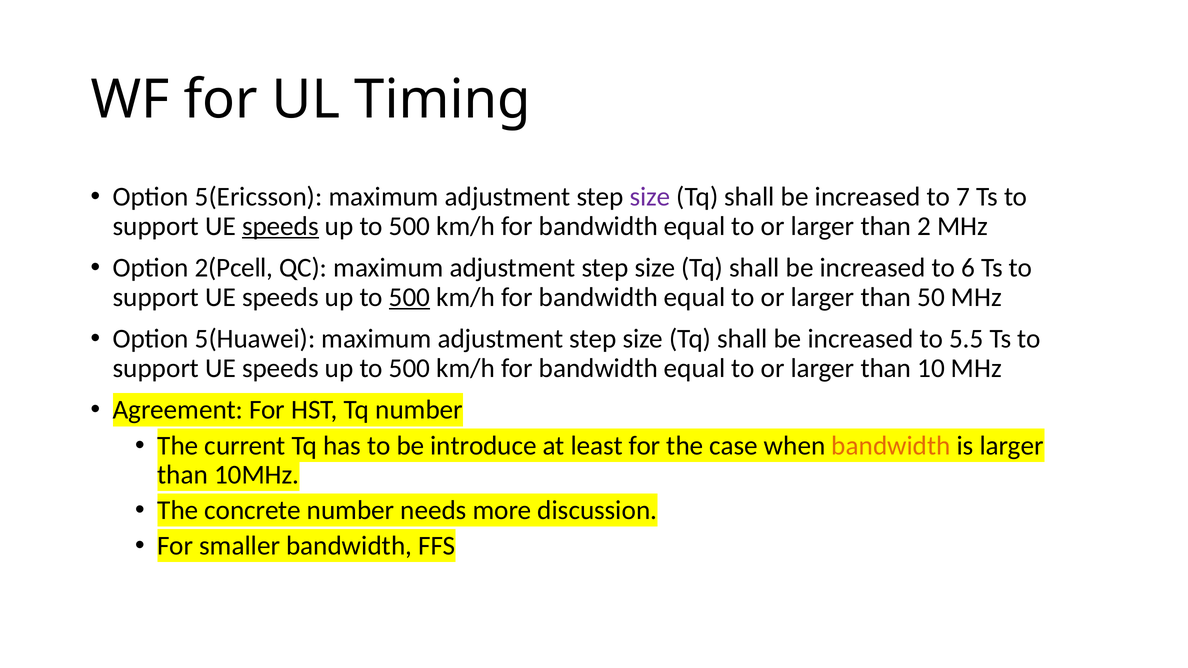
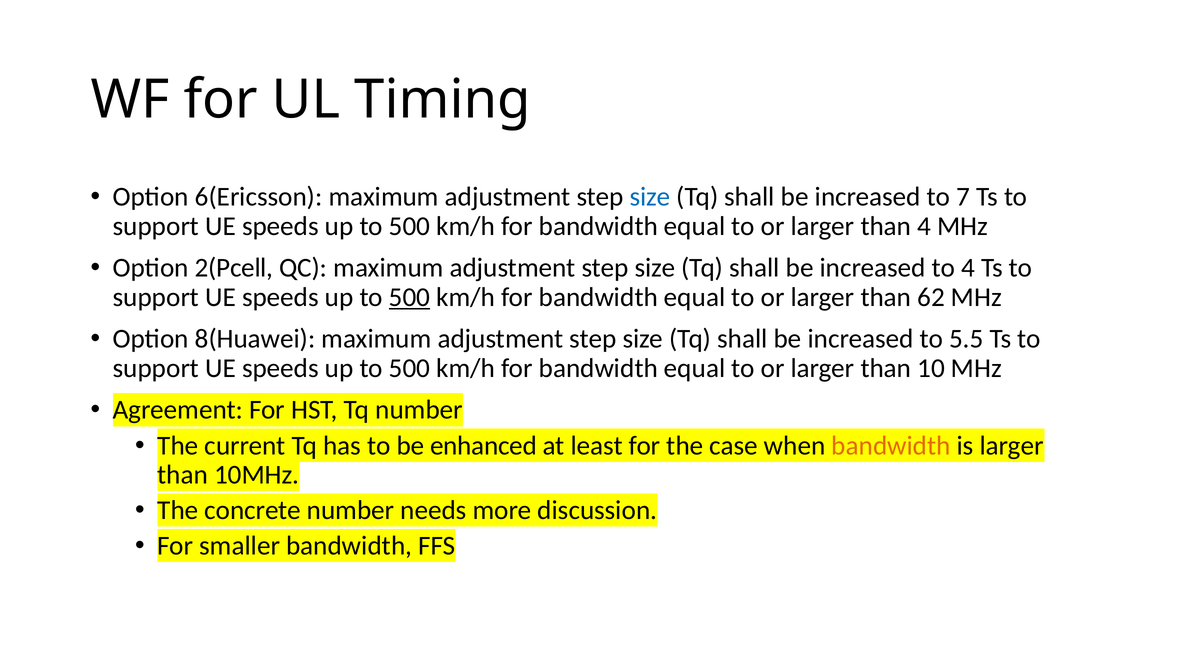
5(Ericsson: 5(Ericsson -> 6(Ericsson (259, 197)
size colour: purple -> blue (650, 197)
speeds underline: present -> none (280, 226)
than 2: 2 -> 4 (924, 226)
to 6: 6 -> 4 (968, 268)
50: 50 -> 62 (931, 297)
5(Huawei: 5(Huawei -> 8(Huawei (255, 339)
introduce: introduce -> enhanced (484, 446)
